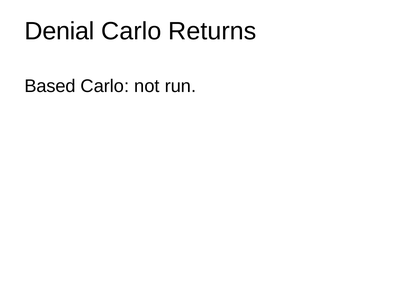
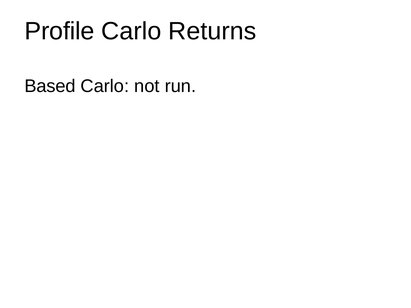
Denial: Denial -> Profile (60, 31)
